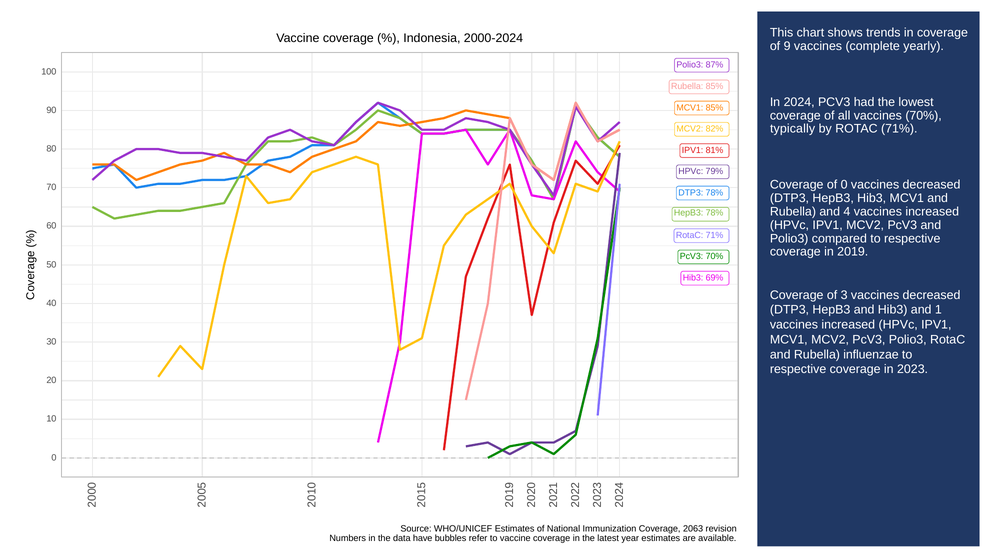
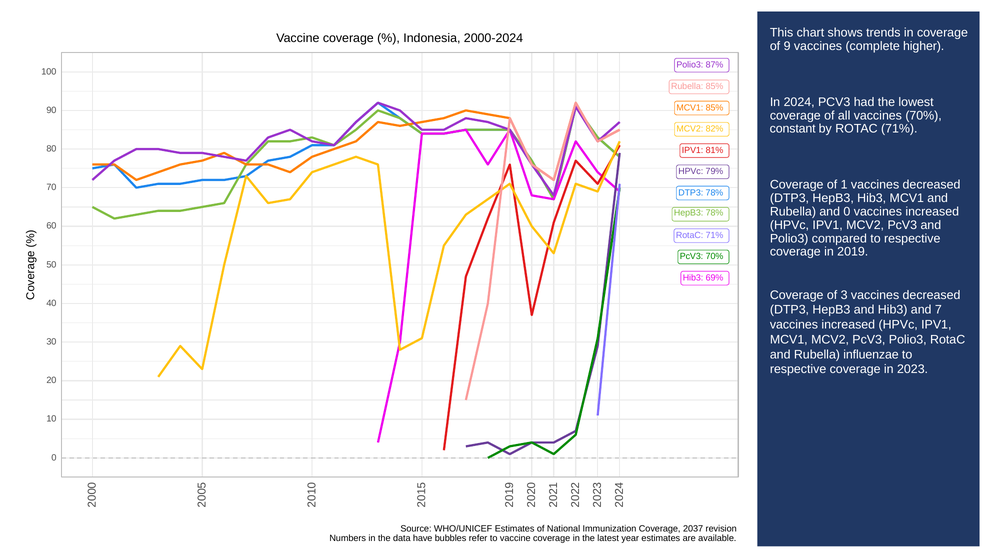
yearly: yearly -> higher (924, 46)
typically: typically -> constant (793, 129)
of 0: 0 -> 1 (844, 185)
and 4: 4 -> 0 (847, 212)
and 1: 1 -> 7 (938, 310)
2063: 2063 -> 2037 (693, 529)
